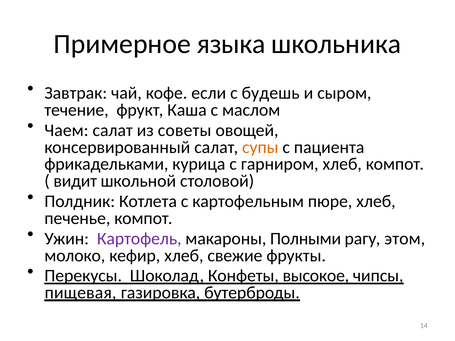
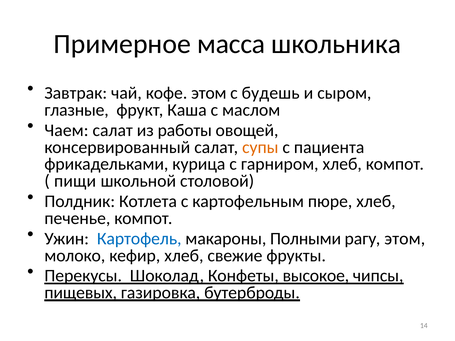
языка: языка -> масса (231, 44)
кофе если: если -> этом (209, 93)
течение: течение -> глазные (77, 110)
советы: советы -> работы (185, 130)
видит: видит -> пищи (75, 181)
Картофель colour: purple -> blue (139, 239)
пищевая: пищевая -> пищевых (81, 293)
